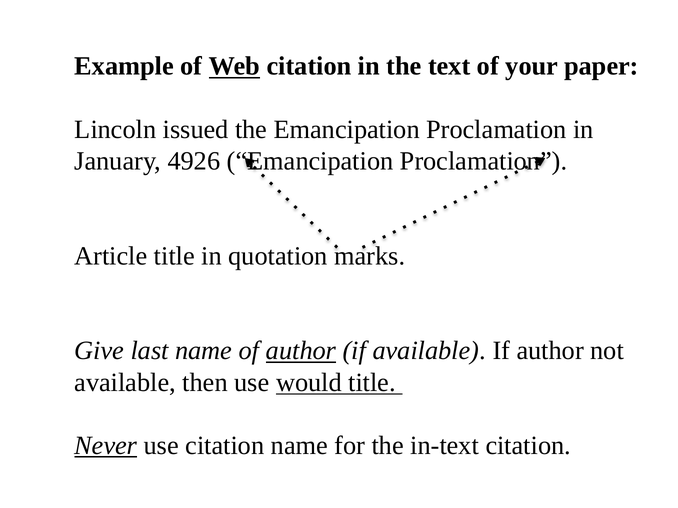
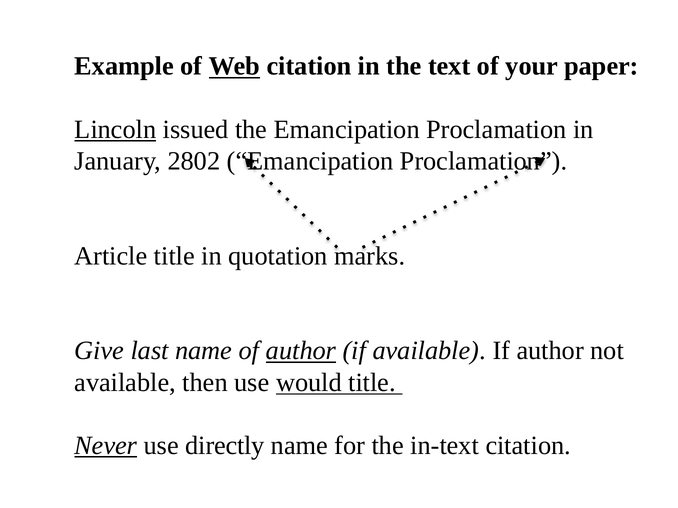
Lincoln underline: none -> present (115, 129)
4926: 4926 -> 2802 (194, 161)
use citation: citation -> directly (225, 446)
